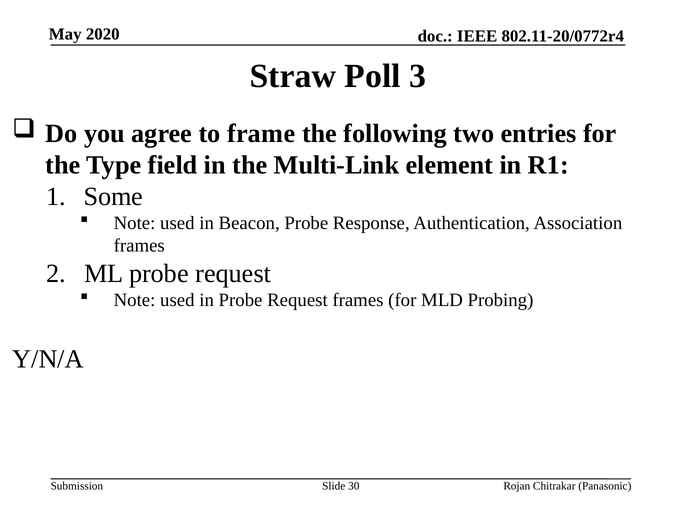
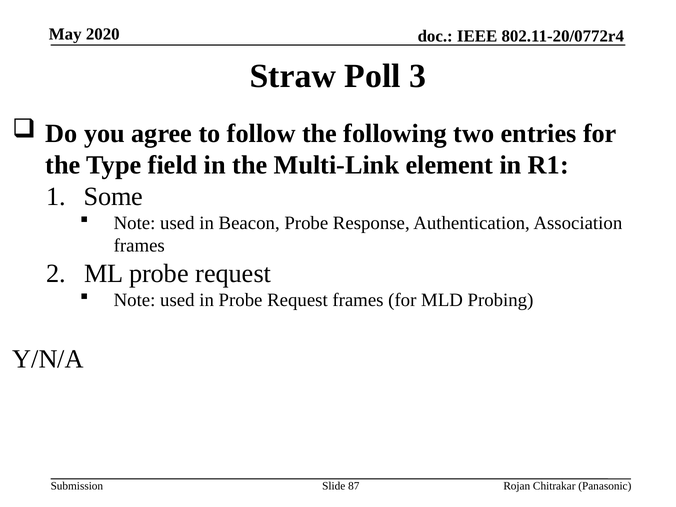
frame: frame -> follow (261, 134)
30: 30 -> 87 (354, 486)
